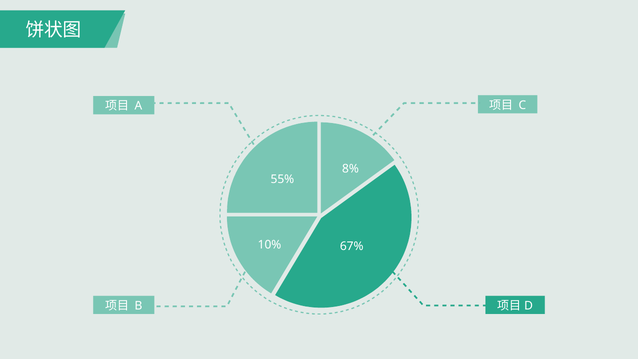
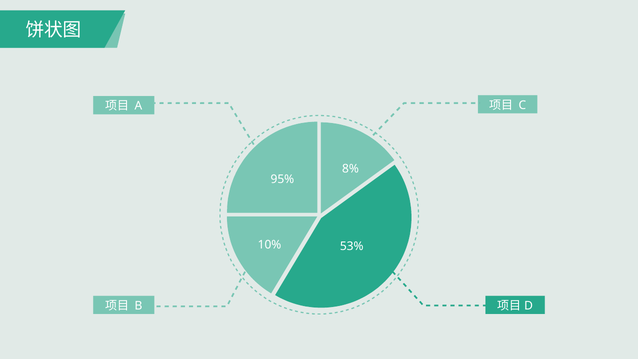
55%: 55% -> 95% (282, 179)
67%: 67% -> 53% (352, 246)
